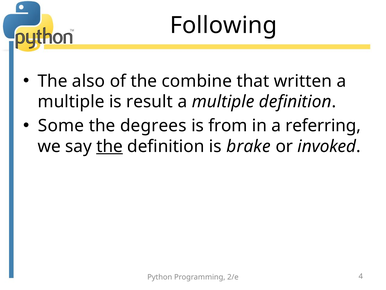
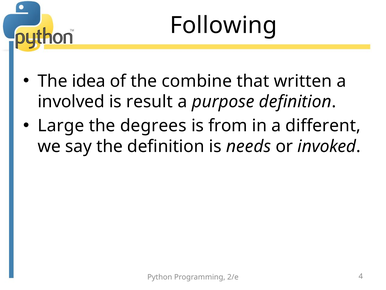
also: also -> idea (89, 81)
multiple: multiple -> involved (71, 102)
multiple: multiple -> purpose (223, 102)
Some: Some -> Large (61, 126)
referring: referring -> different (323, 126)
the underline: present -> none (110, 146)
brake: brake -> needs (249, 146)
